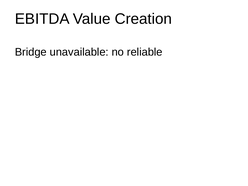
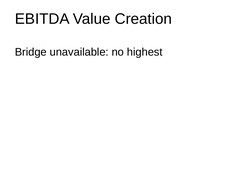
reliable: reliable -> highest (145, 52)
